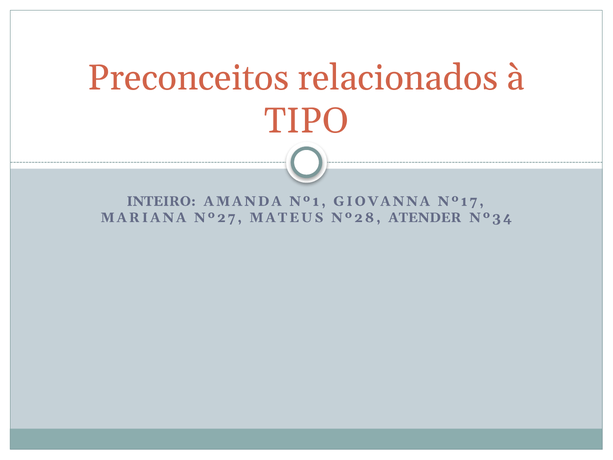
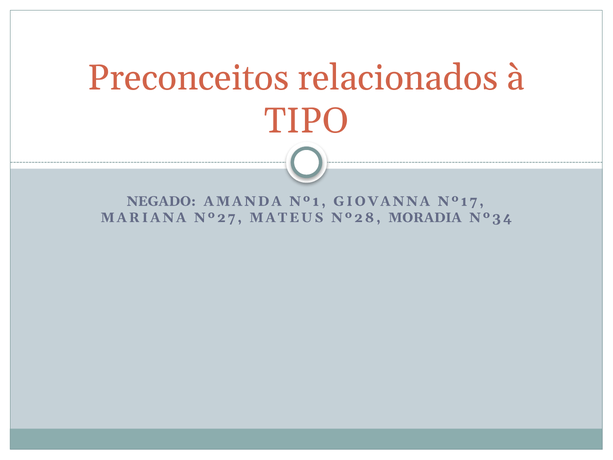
INTEIRO: INTEIRO -> NEGADO (161, 201)
ATENDER: ATENDER -> MORADIA (425, 217)
